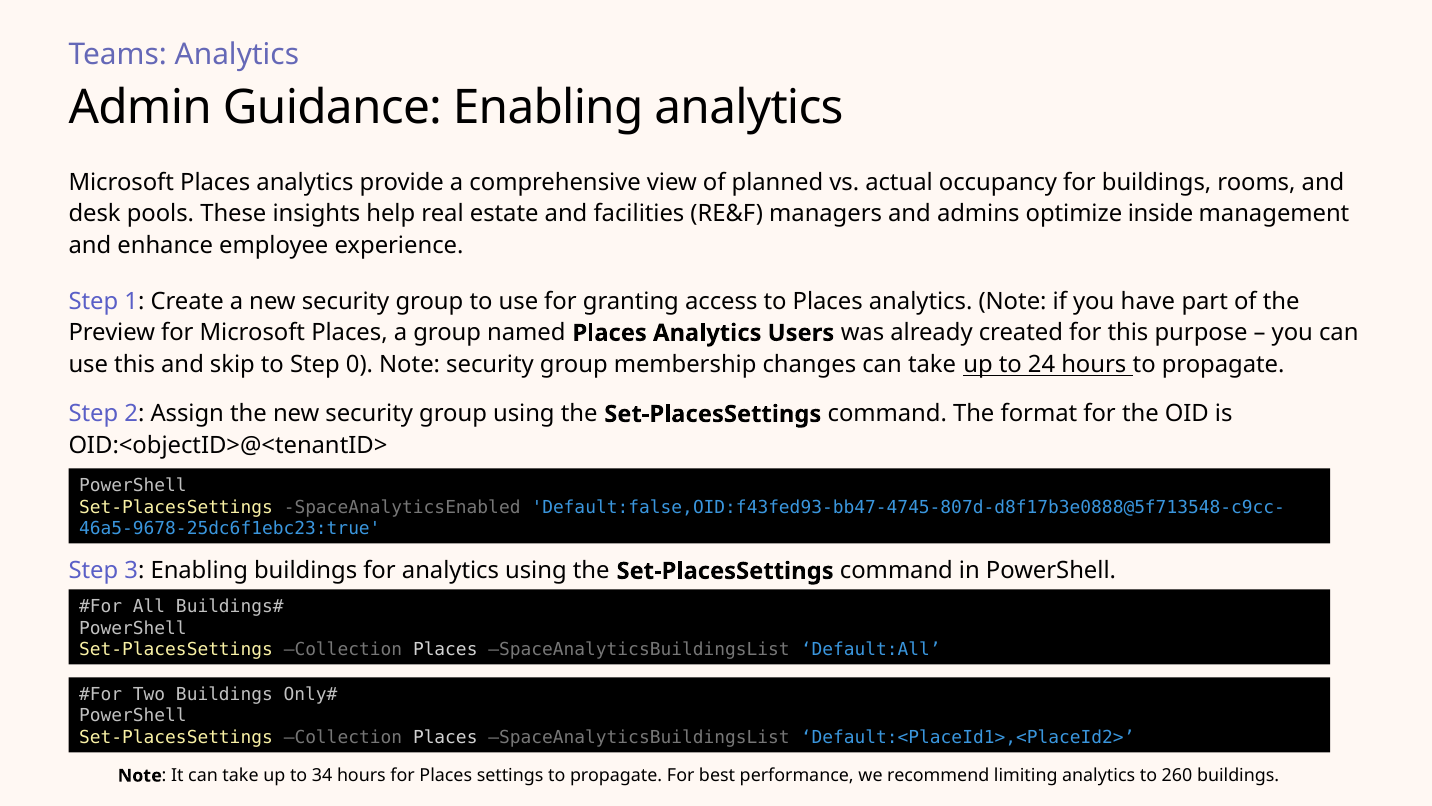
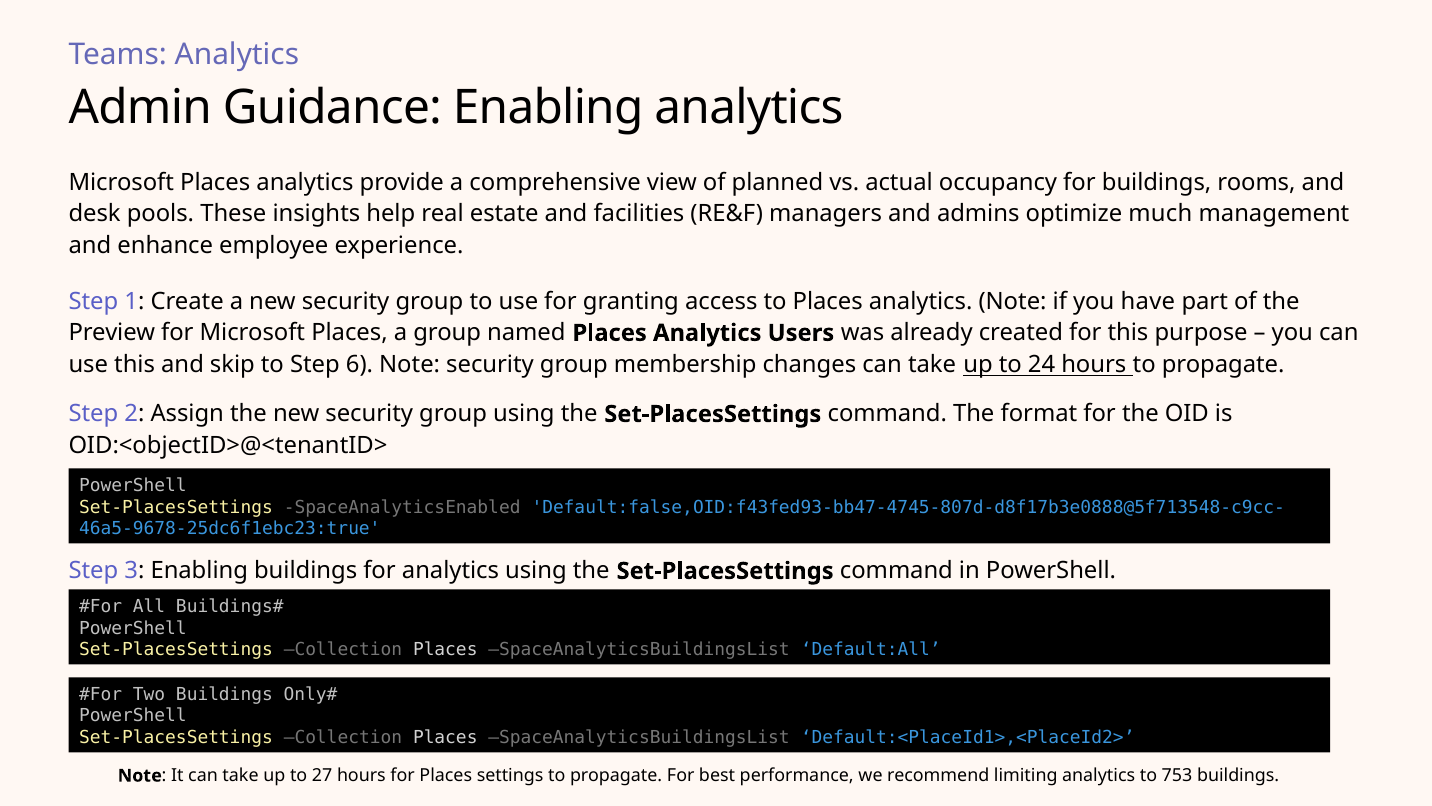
inside: inside -> much (1160, 214)
0: 0 -> 6 (360, 364)
34: 34 -> 27 (322, 775)
260: 260 -> 753 (1177, 775)
